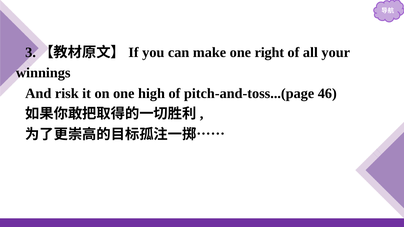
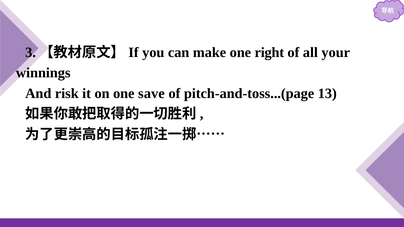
high: high -> save (151, 93)
46: 46 -> 13 (327, 93)
